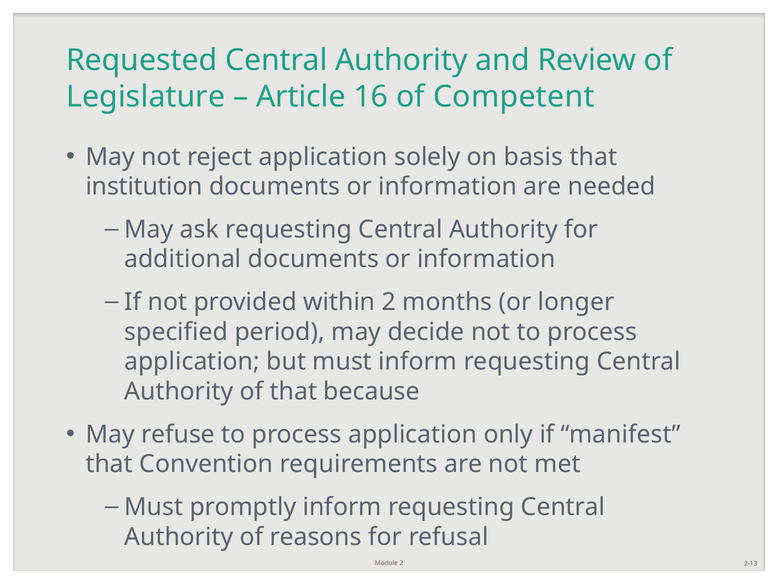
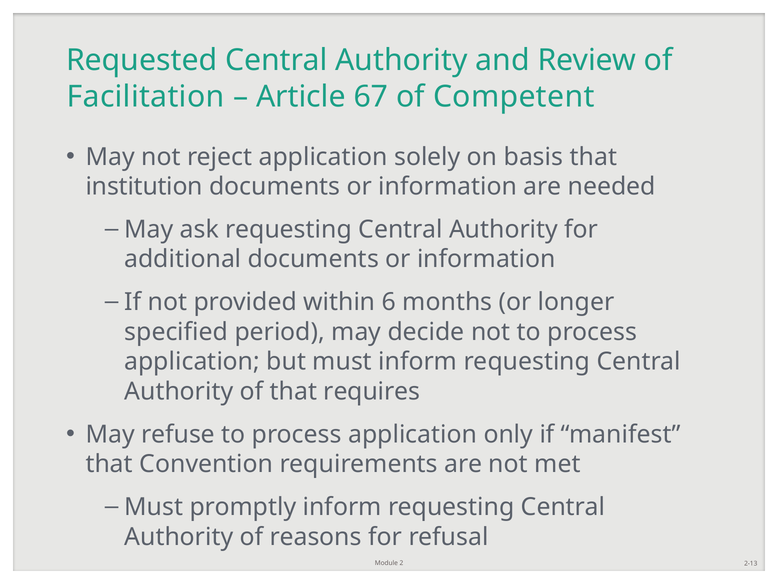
Legislature: Legislature -> Facilitation (146, 97)
16: 16 -> 67 (371, 97)
within 2: 2 -> 6 (389, 302)
because: because -> requires (372, 391)
